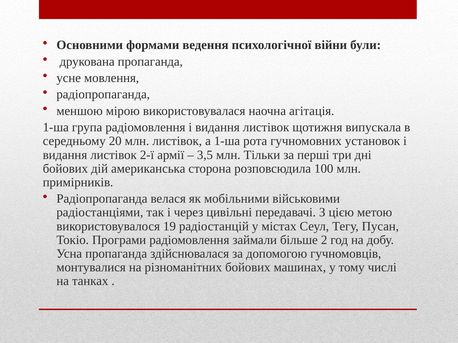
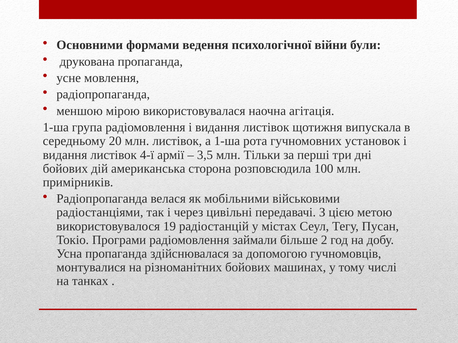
2-ї: 2-ї -> 4-ї (147, 155)
